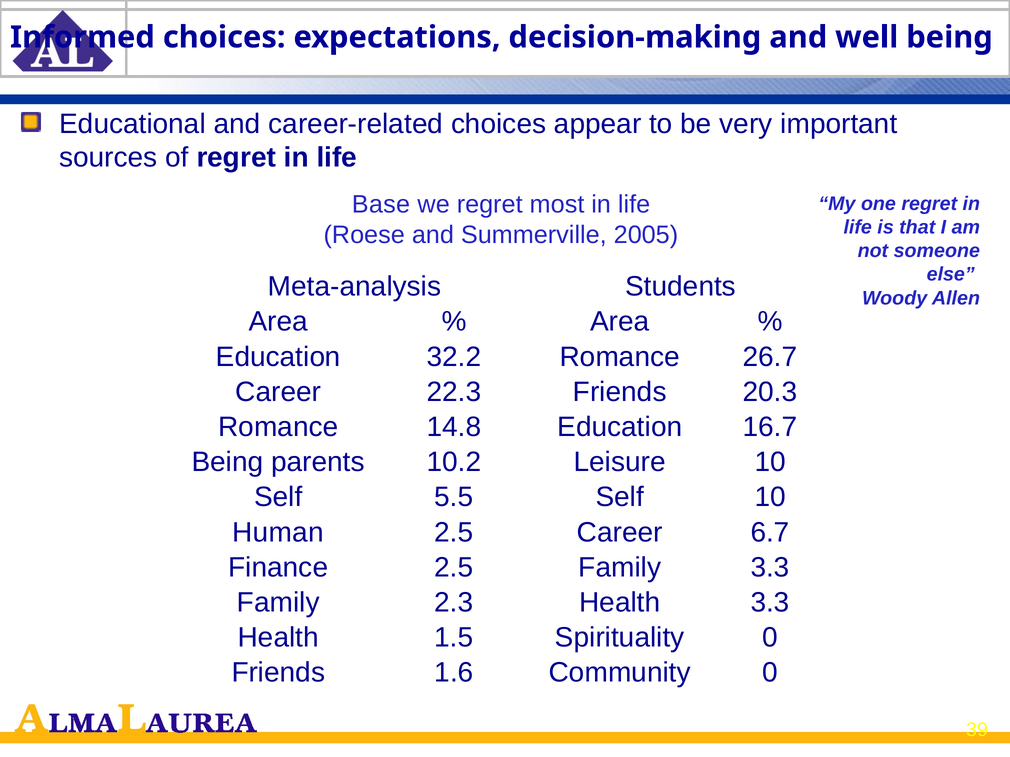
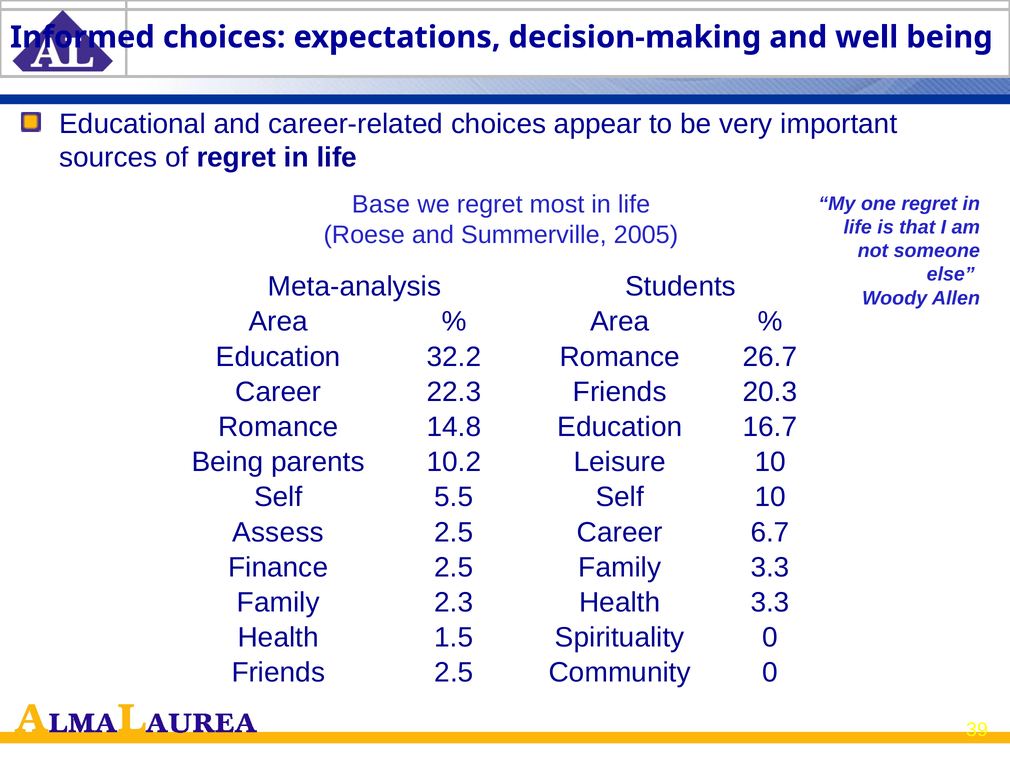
Human: Human -> Assess (278, 533)
Friends 1.6: 1.6 -> 2.5 (454, 673)
